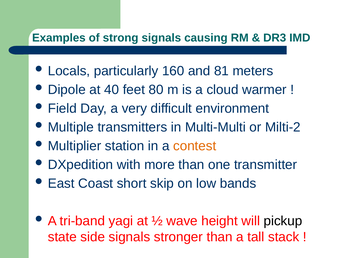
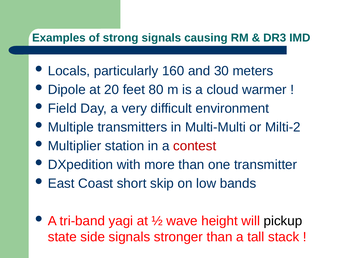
81: 81 -> 30 (221, 71)
40: 40 -> 20 (112, 90)
contest colour: orange -> red (195, 146)
